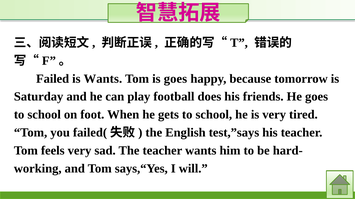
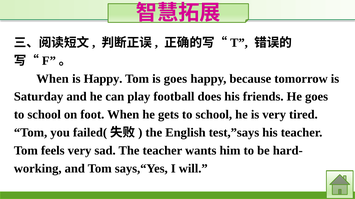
Failed: Failed -> When (53, 79)
is Wants: Wants -> Happy (103, 79)
